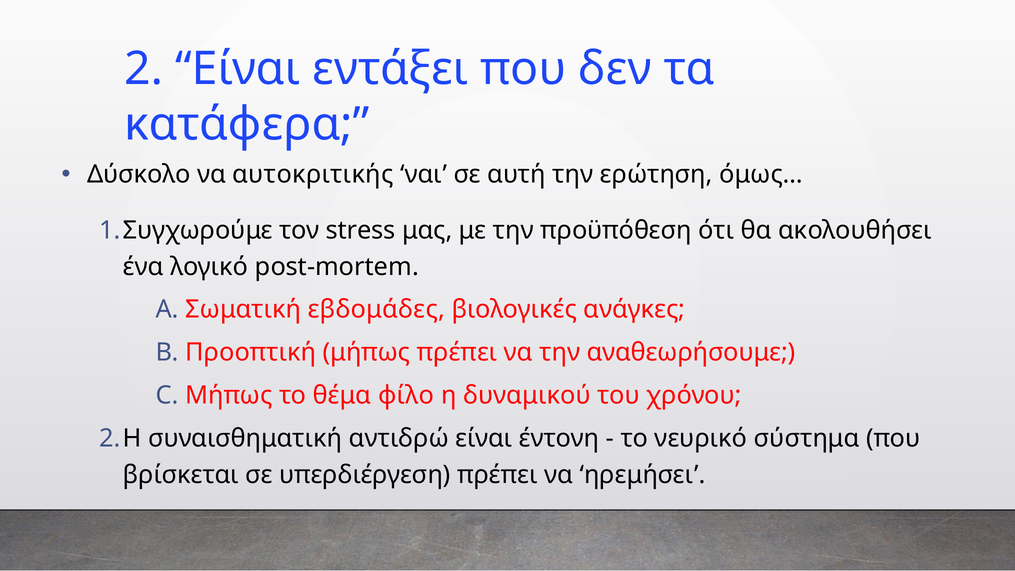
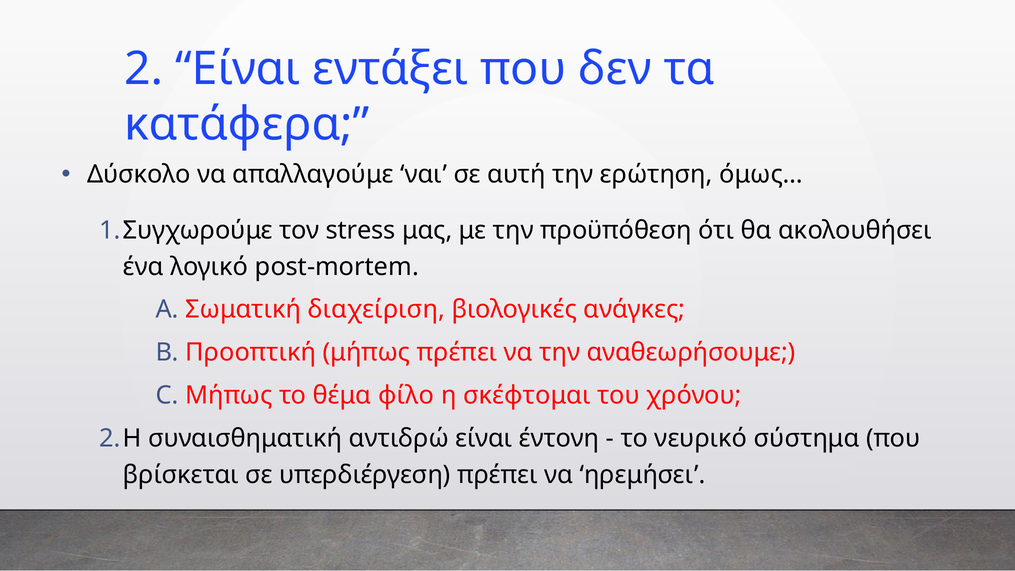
αυτοκριτικής: αυτοκριτικής -> απαλλαγούμε (313, 175)
εβδομάδες: εβδομάδες -> διαχείριση (376, 310)
δυναμικού: δυναμικού -> σκέφτομαι (527, 395)
